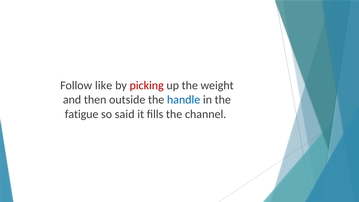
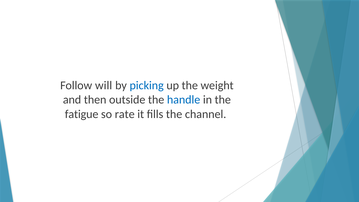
like: like -> will (104, 85)
picking colour: red -> blue (147, 85)
said: said -> rate (125, 114)
